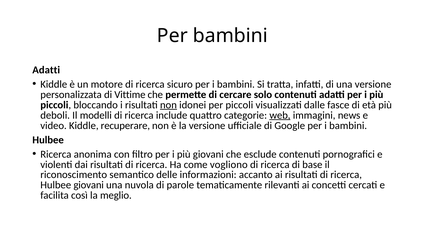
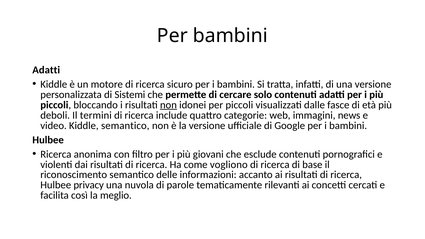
Vittime: Vittime -> Sistemi (130, 95)
modelli: modelli -> termini (96, 115)
web underline: present -> none (280, 115)
Kiddle recuperare: recuperare -> semantico (125, 126)
Hulbee giovani: giovani -> privacy (89, 185)
